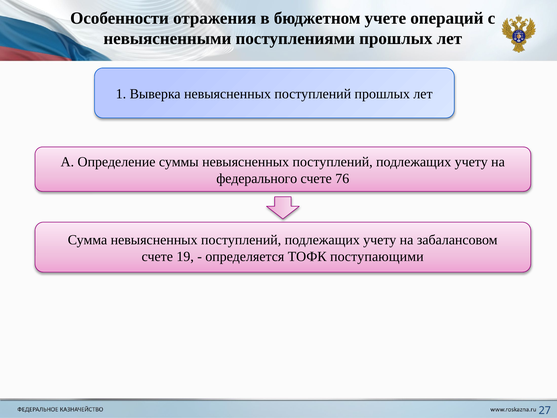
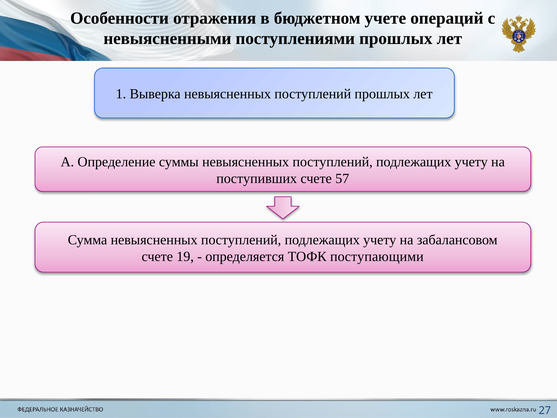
федерального: федерального -> поступивших (257, 178)
76: 76 -> 57 (342, 178)
